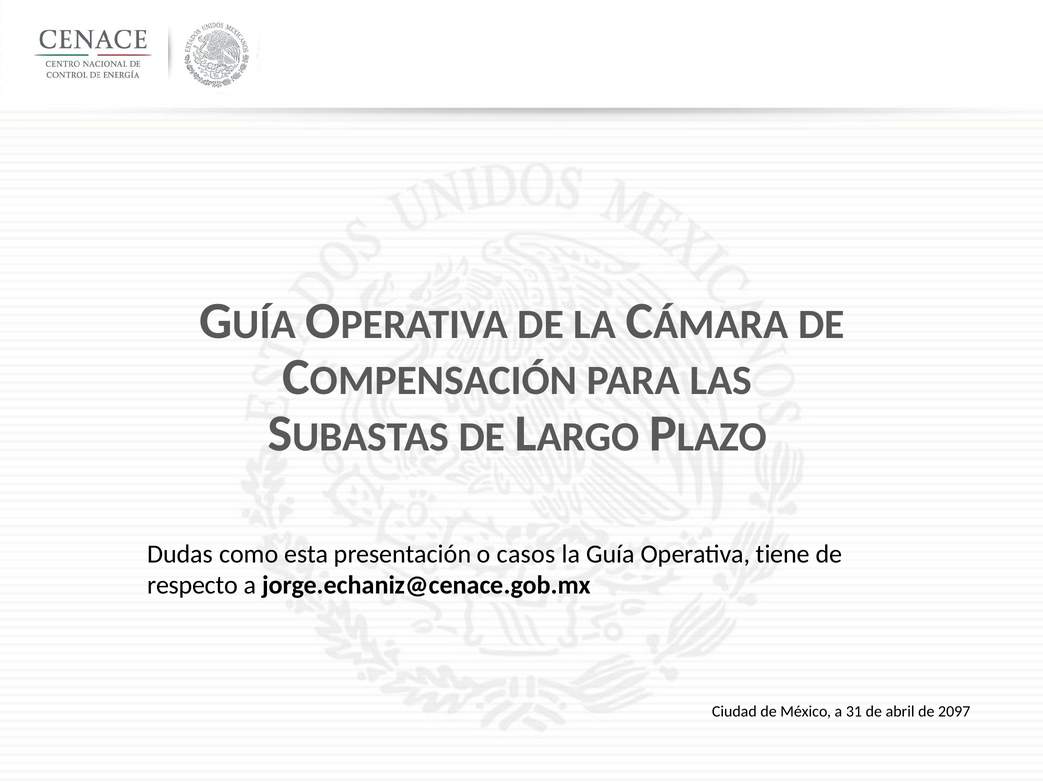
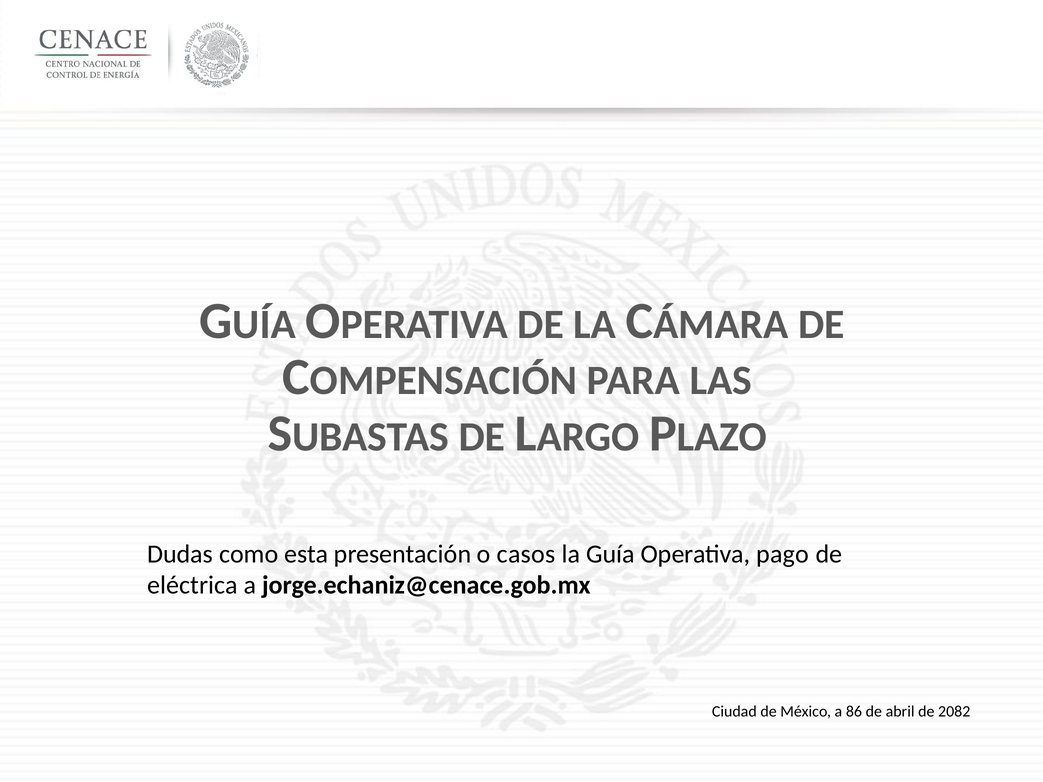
tiene: tiene -> pago (783, 554)
respecto: respecto -> eléctrica (192, 586)
31: 31 -> 86 (854, 712)
2097: 2097 -> 2082 (954, 712)
